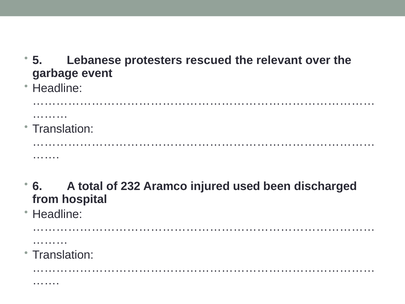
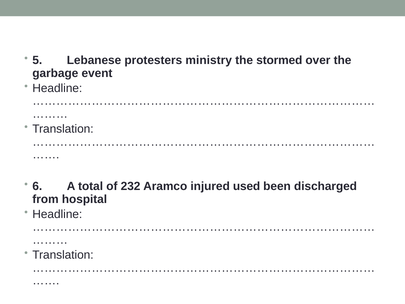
rescued: rescued -> ministry (209, 60)
relevant: relevant -> stormed (279, 60)
